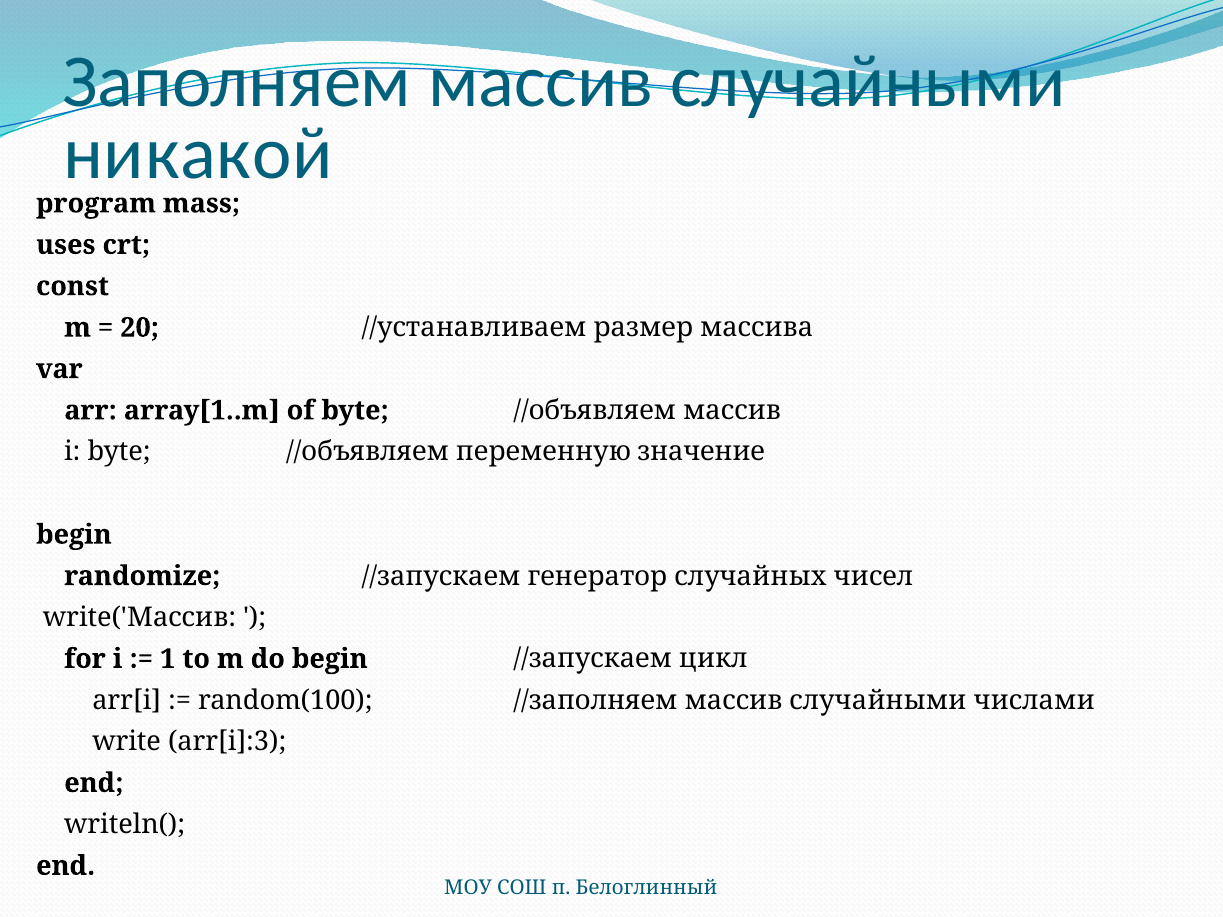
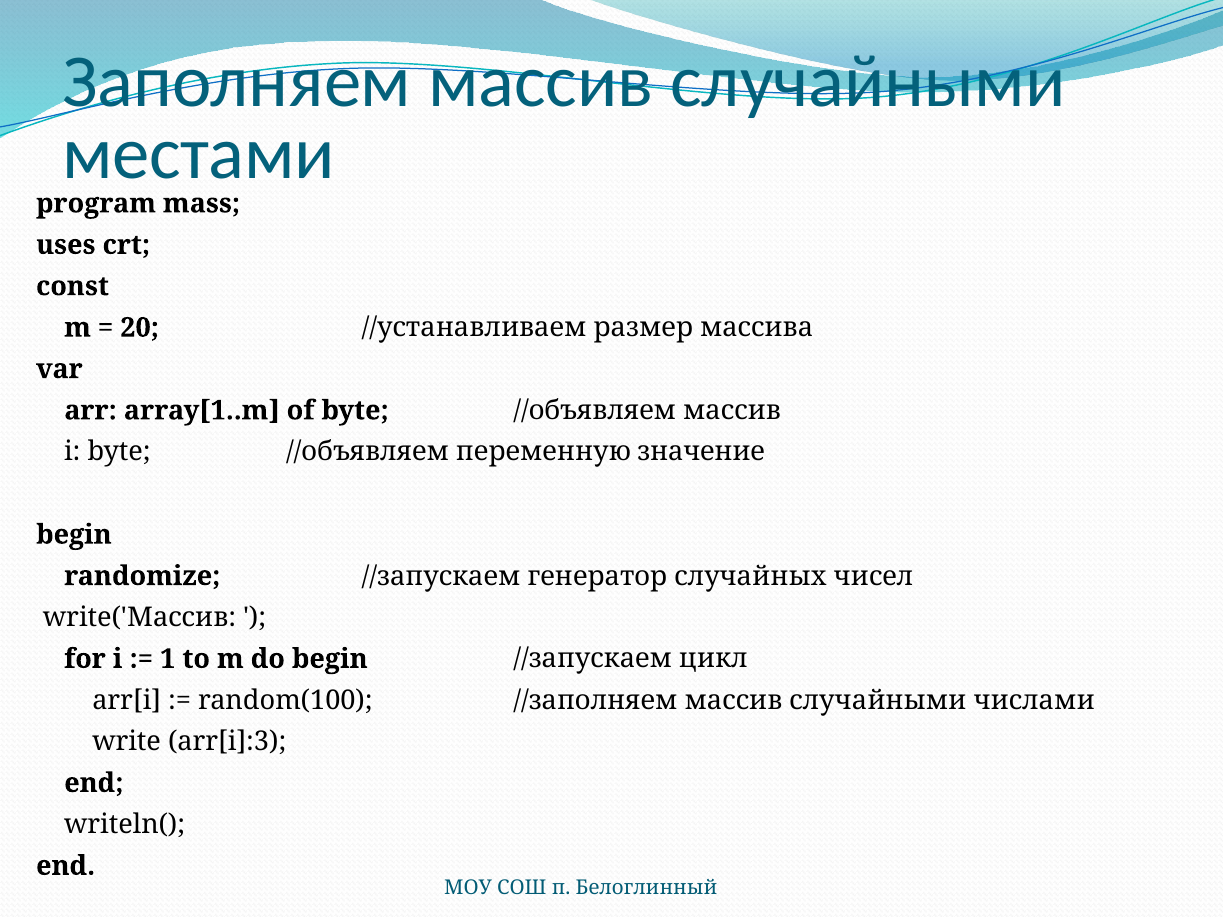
никакой: никакой -> местами (199, 153)
